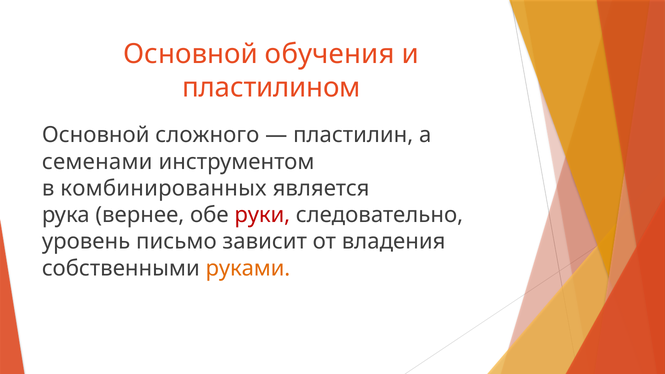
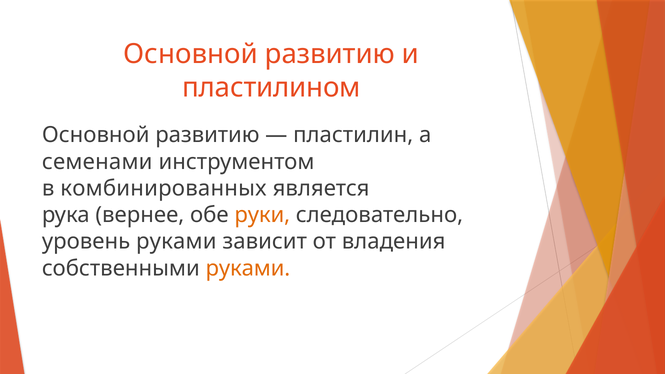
обучения: обучения -> развитию (330, 54)
сложного: сложного -> развитию (207, 135)
руки colour: red -> orange (262, 215)
уровень письмо: письмо -> руками (176, 242)
